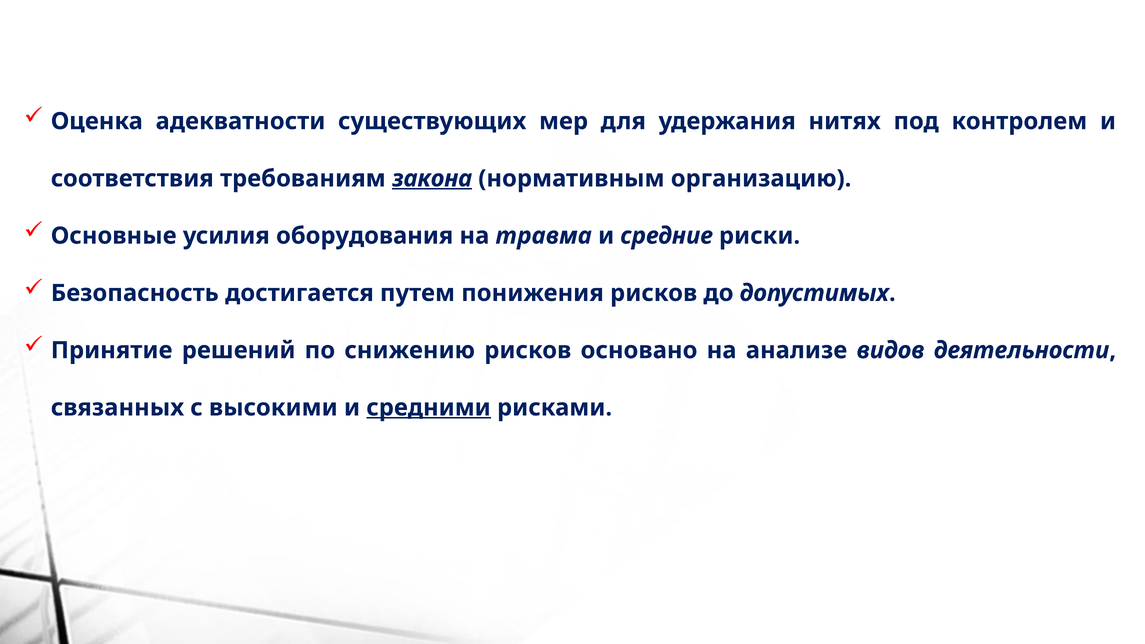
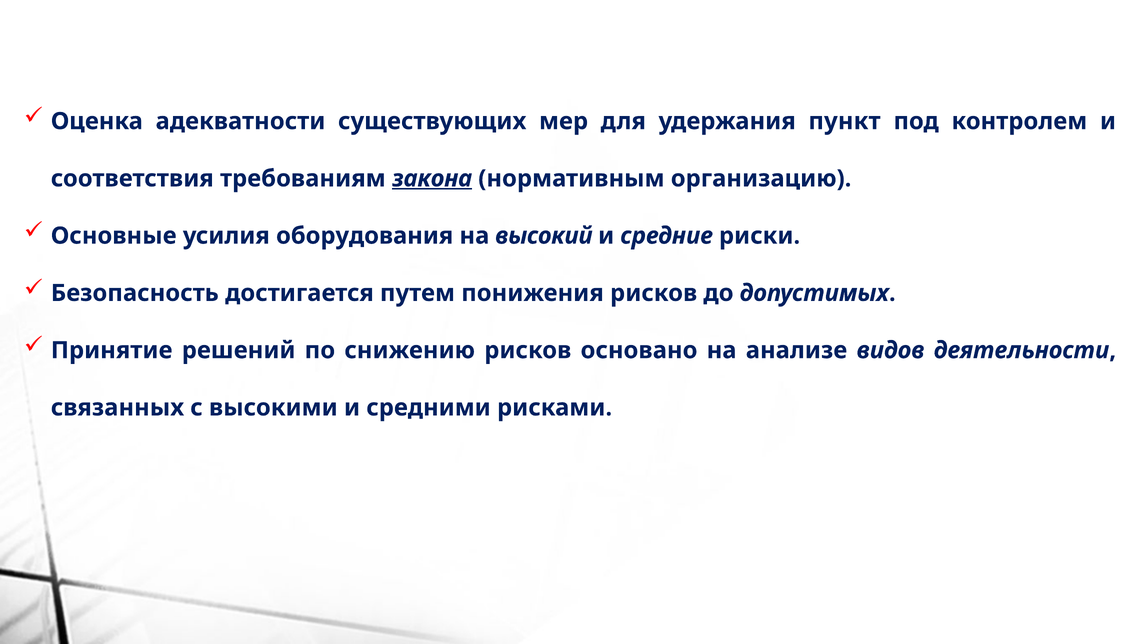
нитях: нитях -> пункт (844, 121)
травма: травма -> высокий (544, 236)
средними underline: present -> none (429, 408)
